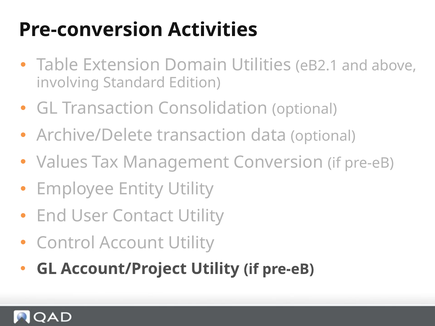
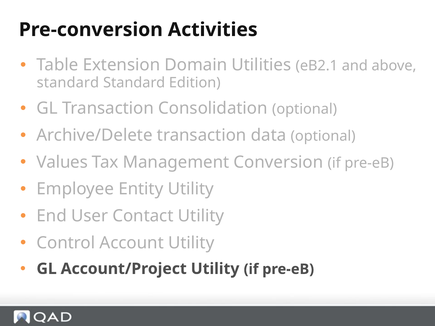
involving: involving -> standard (68, 83)
